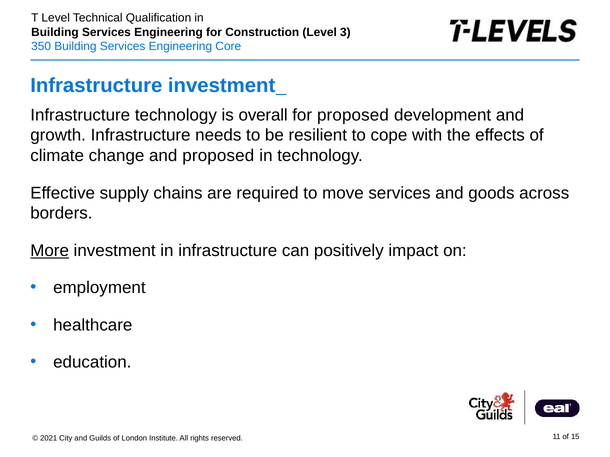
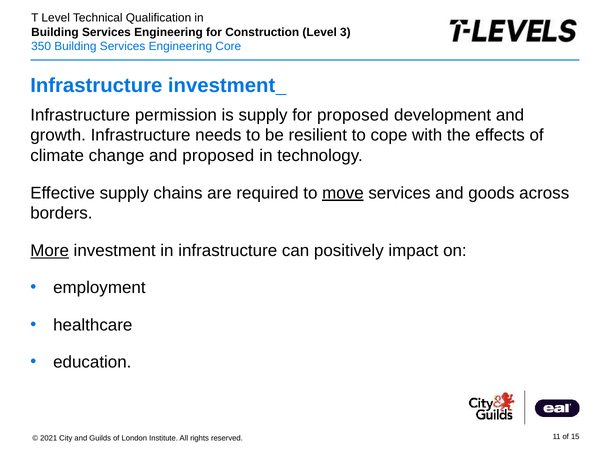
Infrastructure technology: technology -> permission (176, 115)
is overall: overall -> supply (263, 115)
move underline: none -> present (343, 193)
